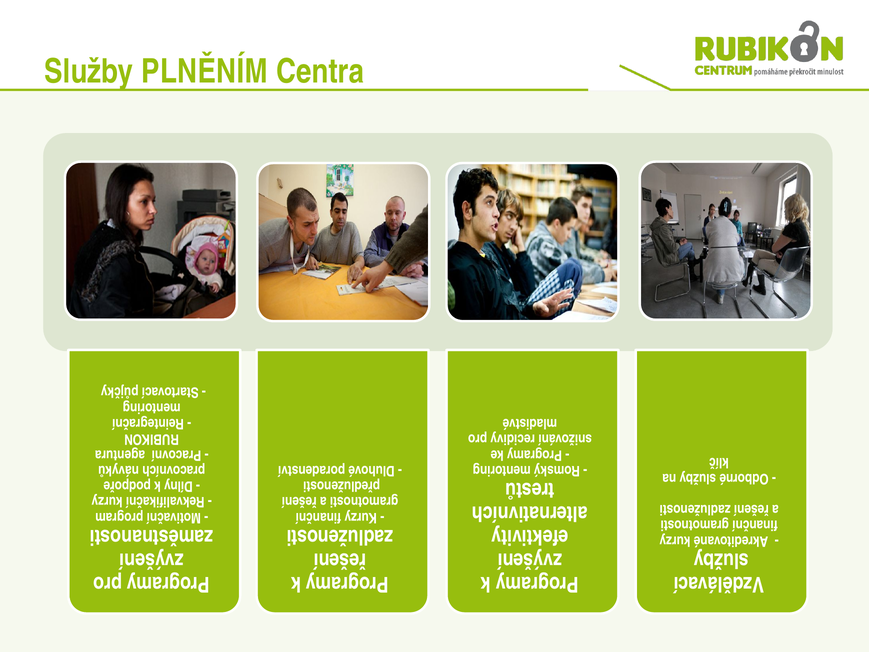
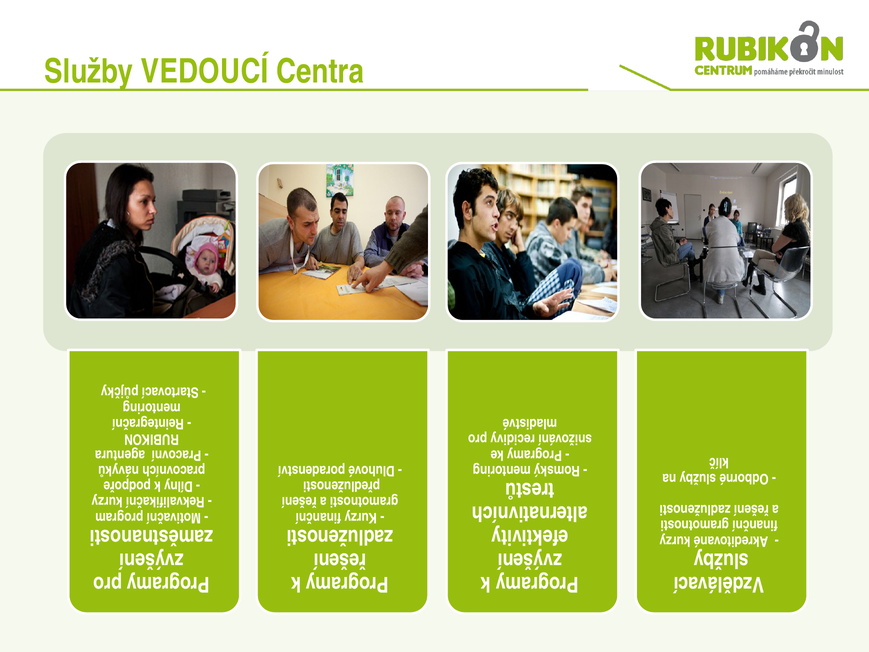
PLNĚNÍM: PLNĚNÍM -> VEDOUCÍ (205, 72)
